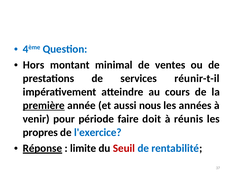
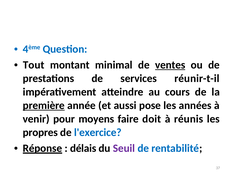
Hors: Hors -> Tout (34, 65)
ventes underline: none -> present (170, 65)
nous: nous -> pose (150, 105)
période: période -> moyens (96, 119)
limite: limite -> délais (83, 148)
Seuil colour: red -> purple (124, 148)
